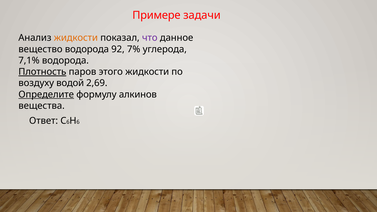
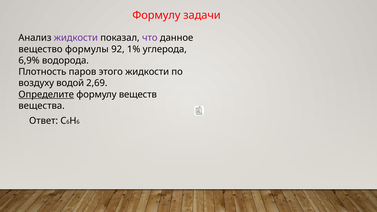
Примере: Примере -> Формулу (156, 15)
жидкости colour: orange -> purple (76, 38)
вещество водорода: водорода -> формулы (87, 49)
7%: 7% -> 1% (134, 49)
7,1%: 7,1% -> 6,9% (29, 61)
Плотность underline: present -> none (42, 72)
алкинов: алкинов -> веществ (138, 94)
